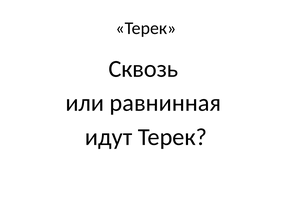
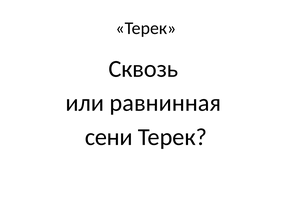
идут: идут -> сени (109, 137)
